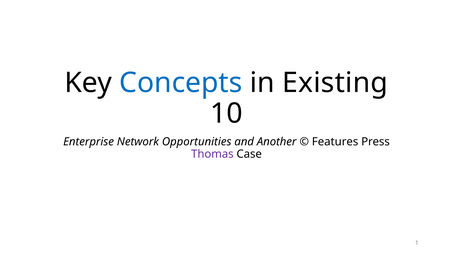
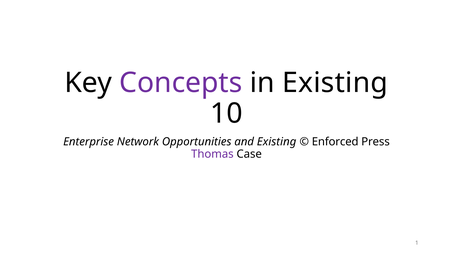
Concepts colour: blue -> purple (181, 83)
and Another: Another -> Existing (277, 142)
Features: Features -> Enforced (335, 142)
